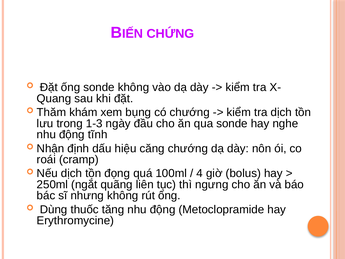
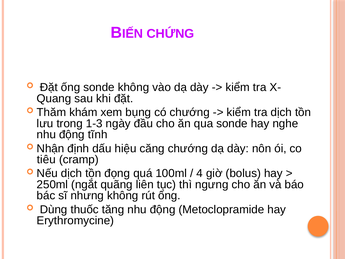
roái: roái -> tiêu (46, 159)
